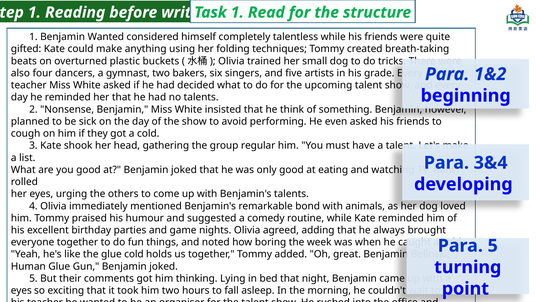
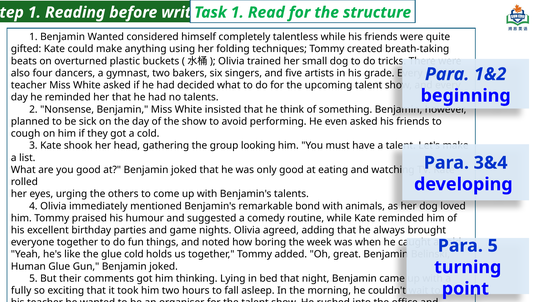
regular: regular -> looking (258, 145)
eyes: eyes -> fully (21, 290)
